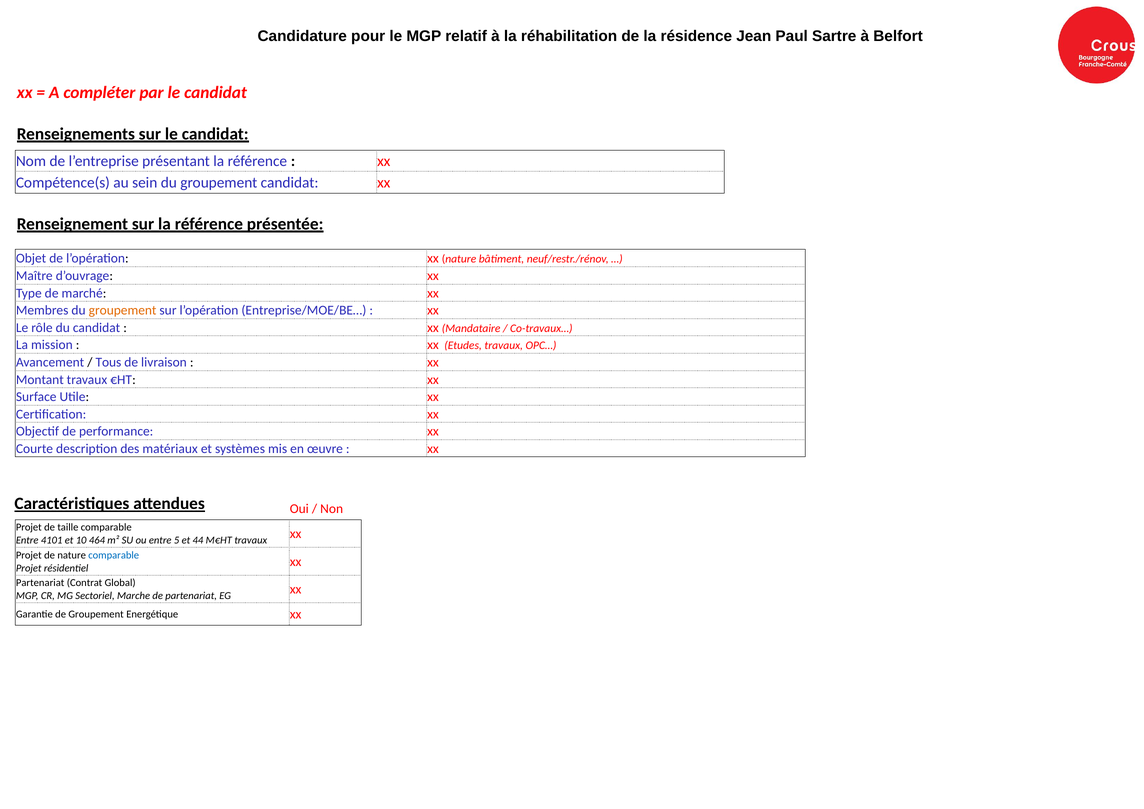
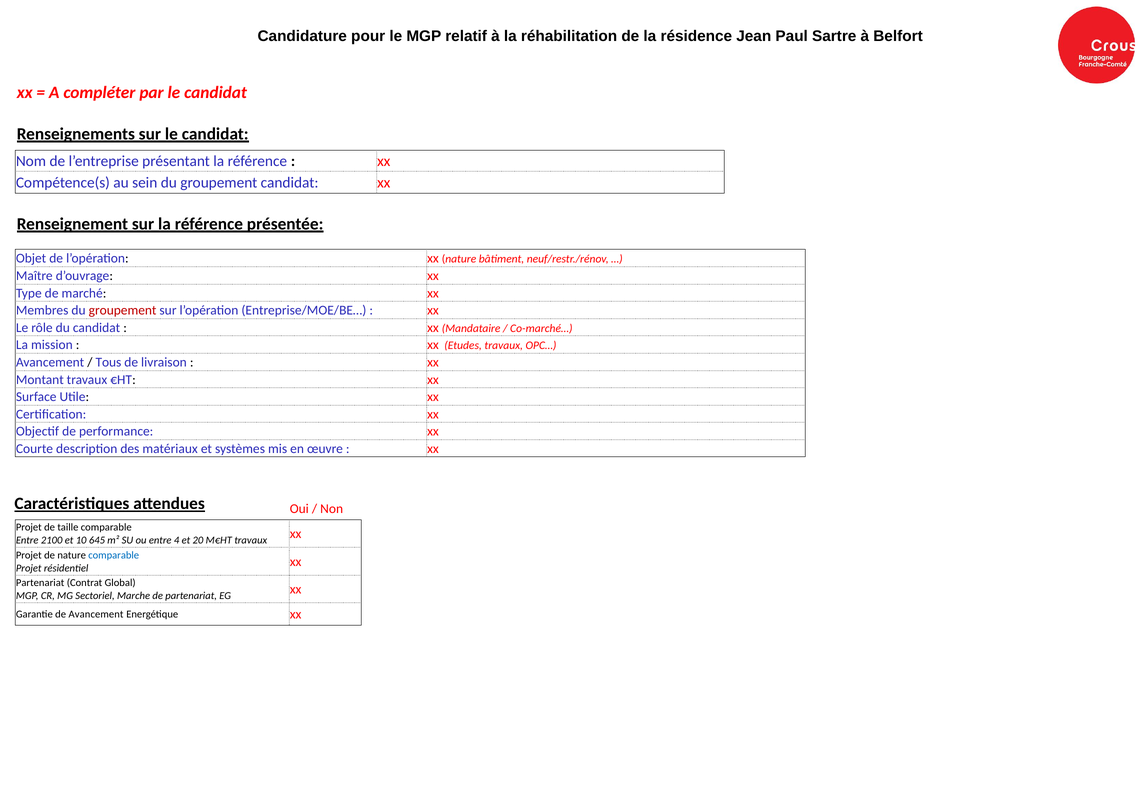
groupement colour: orange -> red (123, 310)
Co-travaux…: Co-travaux… -> Co-marché… (541, 328)
4101: 4101 -> 2100 (52, 540)
464: 464 -> 645 (97, 540)
5: 5 -> 4 (177, 540)
44: 44 -> 20 (198, 540)
de Groupement: Groupement -> Avancement (96, 614)
